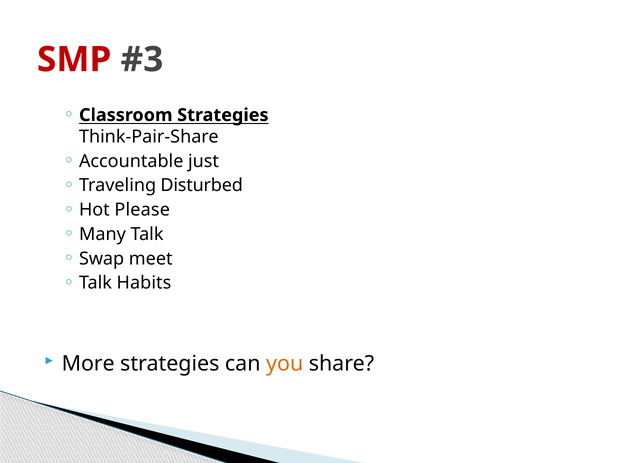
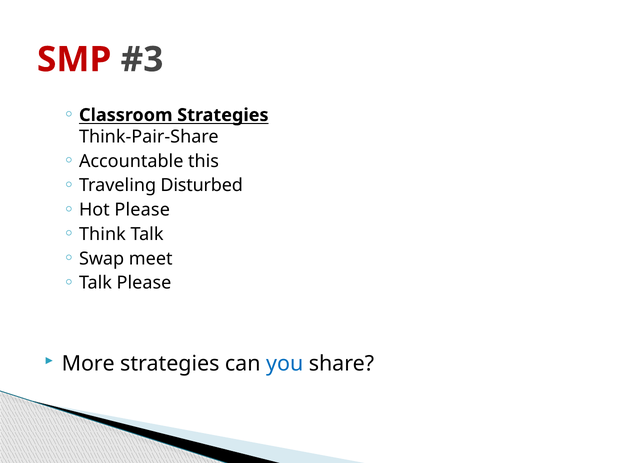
just: just -> this (204, 161)
Many: Many -> Think (102, 234)
Talk Habits: Habits -> Please (144, 283)
you colour: orange -> blue (285, 364)
